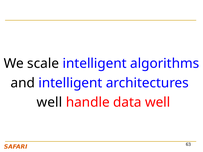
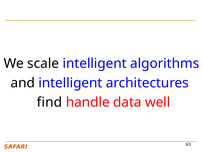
well: well -> find (49, 103)
